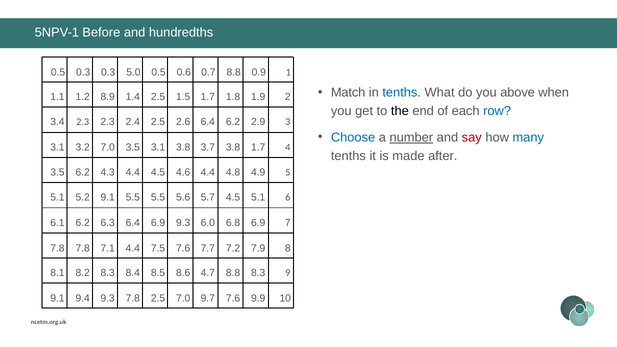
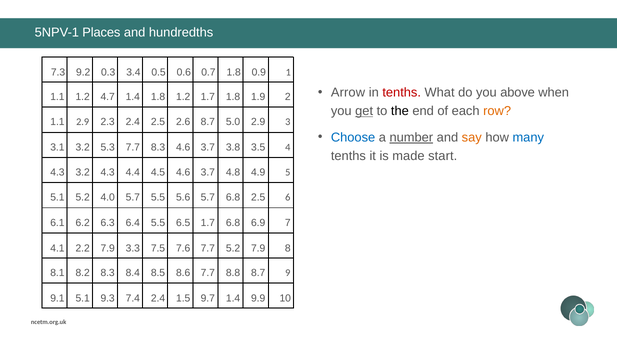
Before: Before -> Places (101, 33)
0.5: 0.5 -> 7.3 (58, 72)
0.3: 0.3 -> 9.2 (83, 72)
5.0: 5.0 -> 3.4 (133, 72)
8.8: 8.8 -> 1.8 (234, 72)
Match: Match -> Arrow (348, 93)
tenths colour: blue -> red (402, 93)
8.9: 8.9 -> 4.7 (108, 97)
2.5: 2.5 -> 1.8 (158, 97)
1.5: 1.5 -> 1.2 (183, 97)
get underline: none -> present (364, 111)
row colour: blue -> orange (497, 111)
3.4: 3.4 -> 1.1 (57, 122)
6.4: 6.4 -> 8.7 (208, 122)
6.2: 6.2 -> 5.0 (233, 122)
2.3: 2.3 -> 2.9 (83, 122)
say colour: red -> orange (472, 137)
7.0: 7.0 -> 5.3 (108, 147)
3.5: 3.5 -> 7.7 (133, 147)
3.1: 3.1 -> 8.3 (158, 147)
3.8: 3.8 -> 4.6 (183, 147)
1.7: 1.7 -> 3.5 (258, 147)
after: after -> start (443, 156)
3.5: 3.5 -> 4.3 (57, 172)
6.2: 6.2 -> 3.2 (83, 172)
4.4: 4.4 -> 3.7 (208, 172)
9.1: 9.1 -> 4.0 (108, 198)
5.5: 5.5 -> 5.7 (133, 198)
4.5: 4.5 -> 6.8 (233, 198)
5.1: 5.1 -> 2.5 (258, 198)
6.9: 6.9 -> 5.5 (158, 223)
9.3: 9.3 -> 6.5 (183, 223)
6.0: 6.0 -> 1.7 (208, 223)
7.8: 7.8 -> 4.1 (57, 248)
7.8: 7.8 -> 2.2 (83, 248)
7.1: 7.1 -> 7.9 (108, 248)
4.4: 4.4 -> 3.3 (133, 248)
7.2: 7.2 -> 5.2 (233, 248)
4.7: 4.7 -> 7.7 (208, 273)
8.3: 8.3 -> 8.7 (258, 273)
9.4: 9.4 -> 5.1 (83, 298)
7.8: 7.8 -> 7.4 (133, 298)
2.5: 2.5 -> 2.4 (158, 298)
7.0: 7.0 -> 1.5 (183, 298)
7.6: 7.6 -> 1.4 (233, 298)
